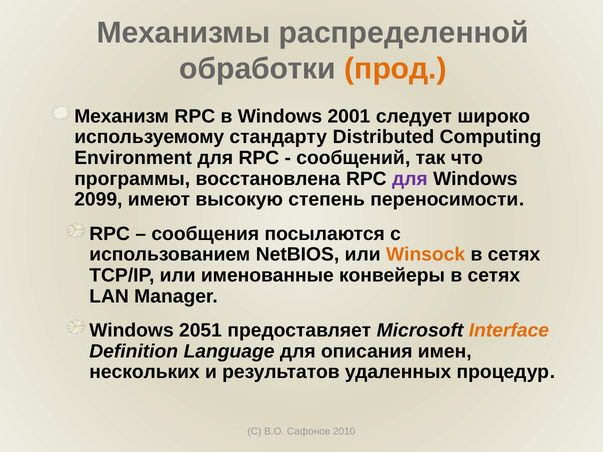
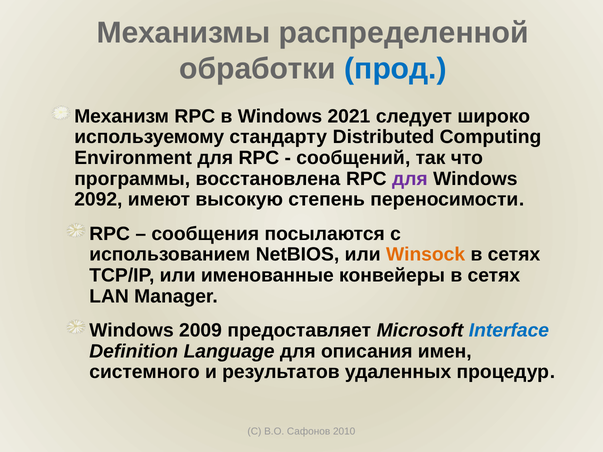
прод colour: orange -> blue (396, 69)
2001: 2001 -> 2021 (349, 116)
2099: 2099 -> 2092 (98, 200)
2051: 2051 -> 2009 (200, 331)
Interface colour: orange -> blue (509, 331)
нескольких: нескольких -> системного (145, 372)
